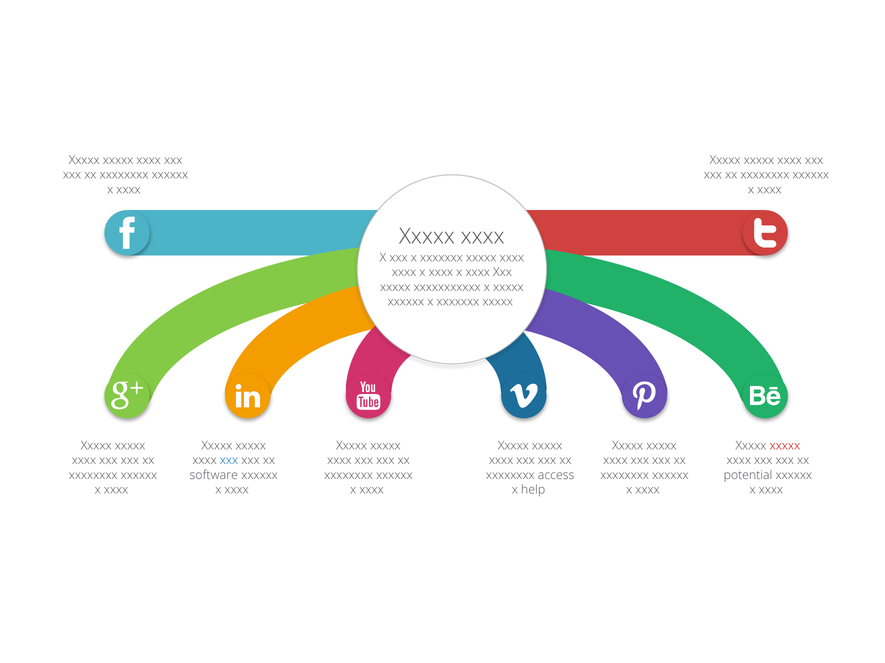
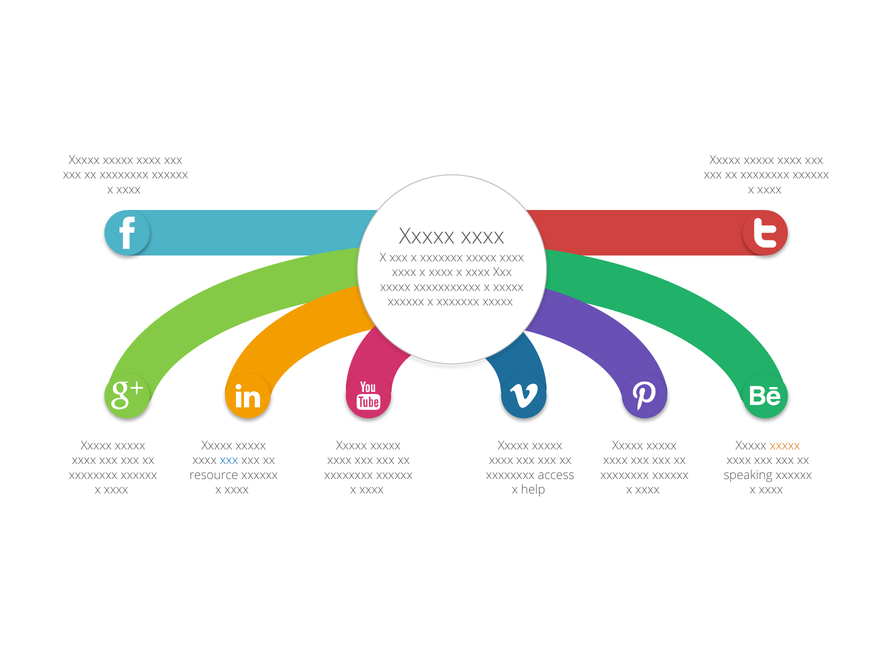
xxxxx colour: red -> orange (785, 446)
software: software -> resource (214, 476)
potential: potential -> speaking (748, 476)
